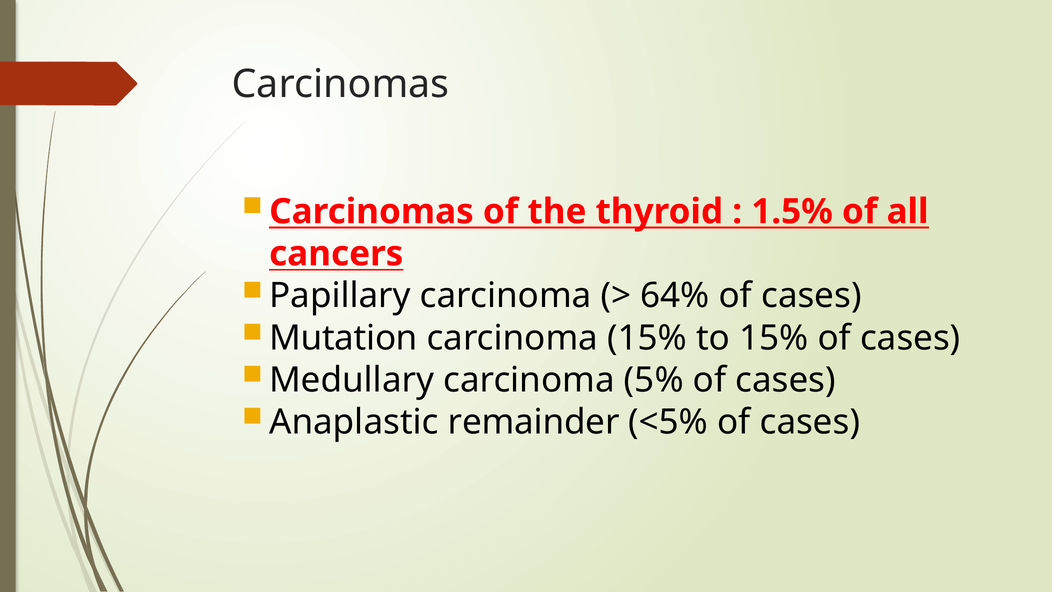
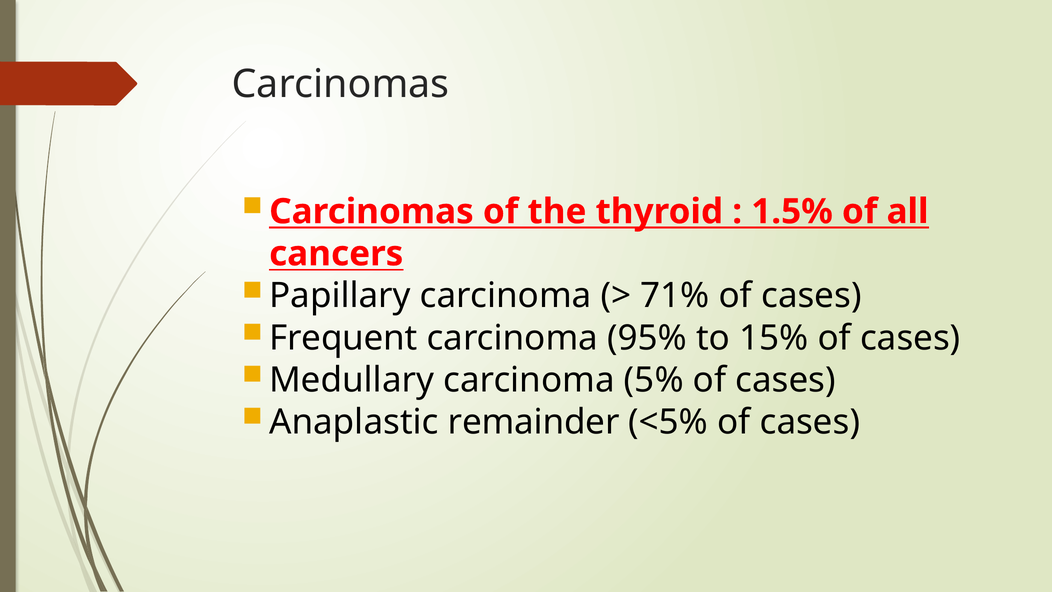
64%: 64% -> 71% (675, 296)
Mutation: Mutation -> Frequent (343, 338)
carcinoma 15%: 15% -> 95% (647, 338)
